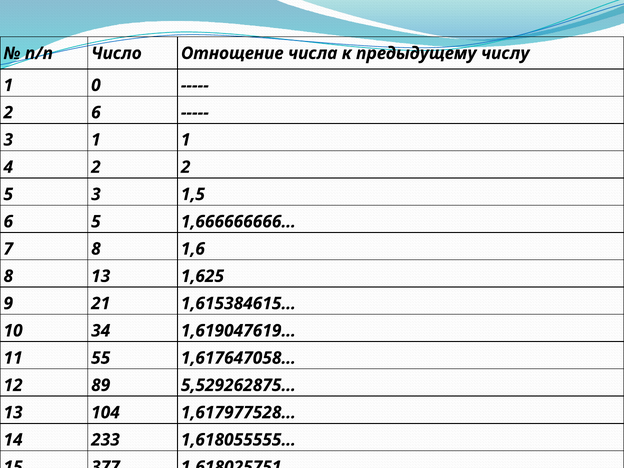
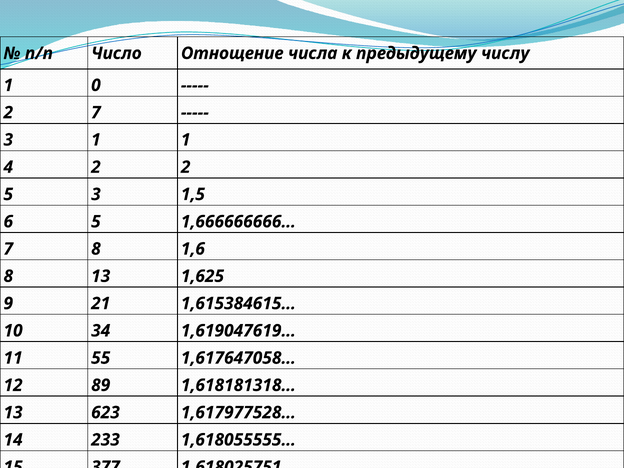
2 6: 6 -> 7 (96, 113)
5,529262875…: 5,529262875… -> 1,618181318… (238, 385)
104: 104 -> 623 (105, 413)
